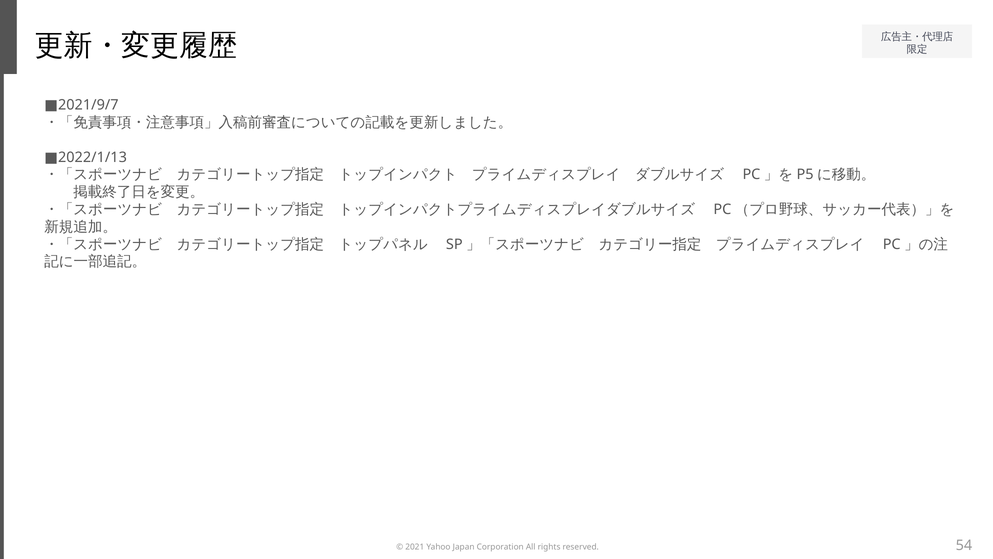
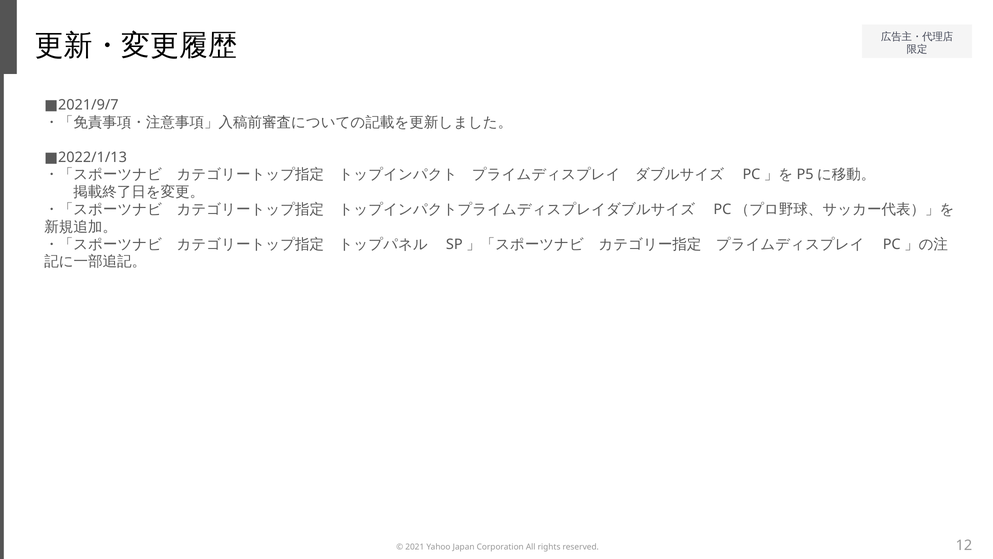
54: 54 -> 12 (964, 545)
